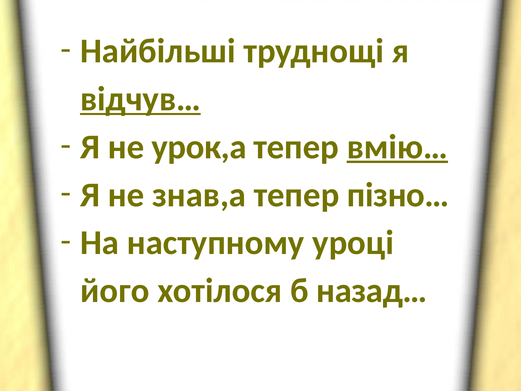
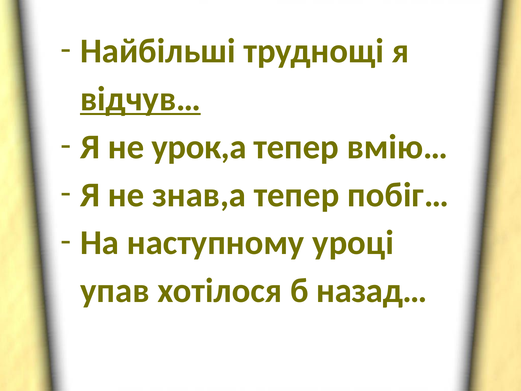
вмію… underline: present -> none (397, 147)
пізно…: пізно… -> побіг… (398, 195)
його: його -> упав (115, 291)
